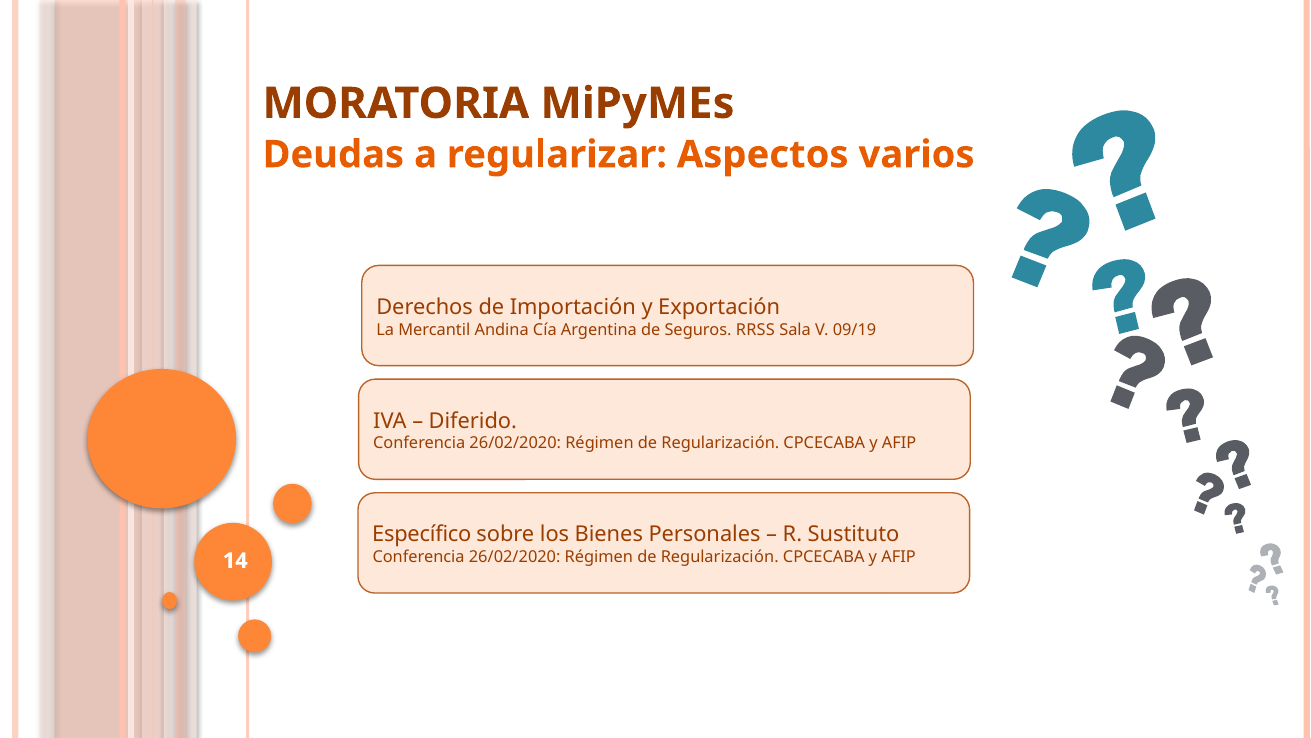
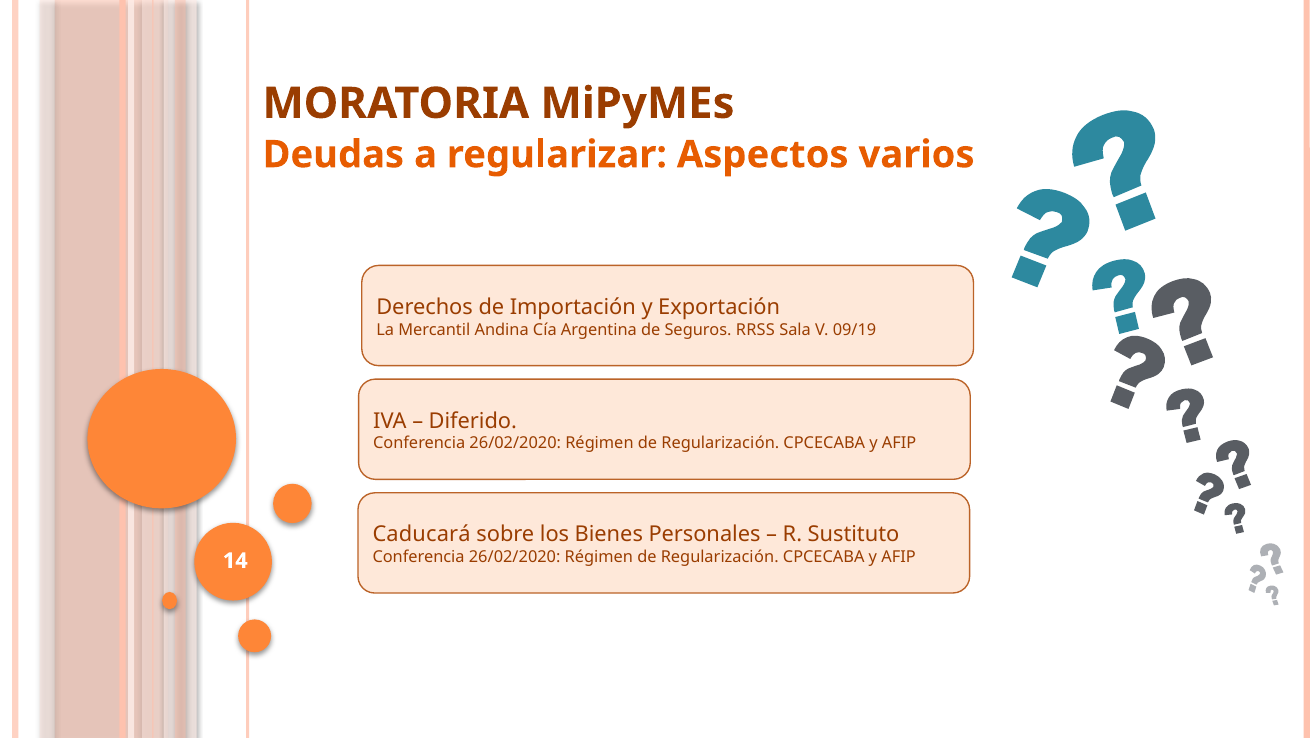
Específico: Específico -> Caducará (422, 534)
